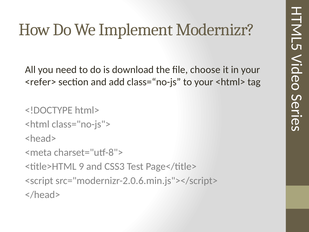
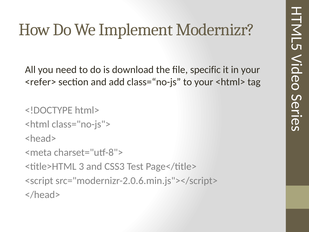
choose: choose -> specific (205, 70)
9: 9 -> 3 (81, 166)
